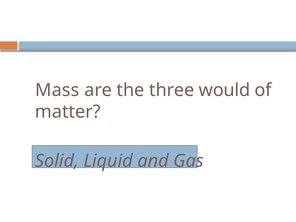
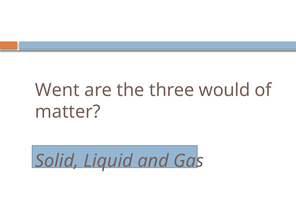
Mass: Mass -> Went (57, 90)
